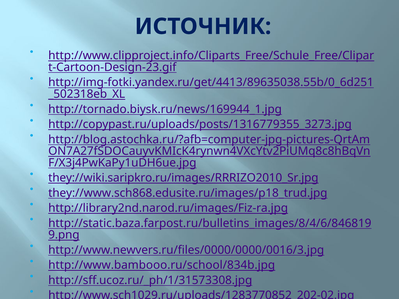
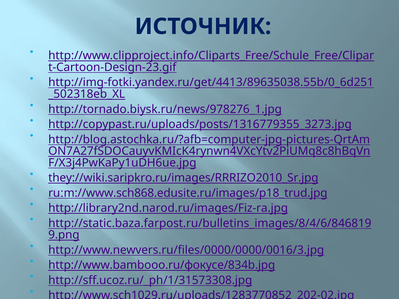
http://tornado.biysk.ru/news/169944_1.jpg: http://tornado.biysk.ru/news/169944_1.jpg -> http://tornado.biysk.ru/news/978276_1.jpg (165, 109)
they://www.sch868.edusite.ru/images/p18_trud.jpg: they://www.sch868.edusite.ru/images/p18_trud.jpg -> ruːm://www.sch868.edusite.ru/images/p18_trud.jpg (188, 193)
http://www.bambooo.ru/school/834b.jpg: http://www.bambooo.ru/school/834b.jpg -> http://www.bambooo.ru/фокусе/834b.jpg (162, 265)
